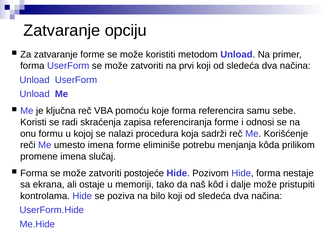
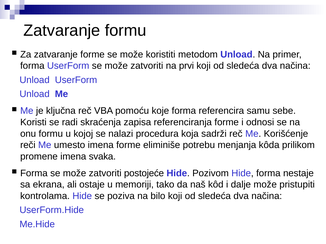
Zatvaranje opciju: opciju -> formu (126, 31)
slučaj: slučaj -> svaka (102, 157)
